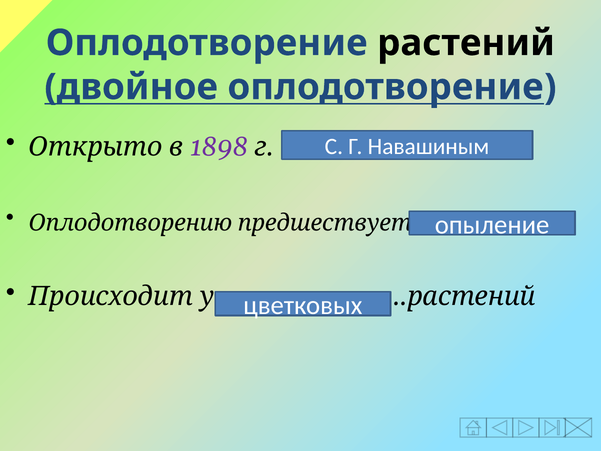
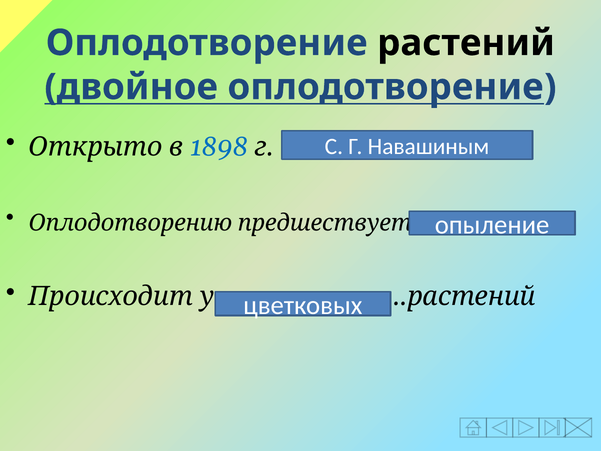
1898 colour: purple -> blue (219, 147)
